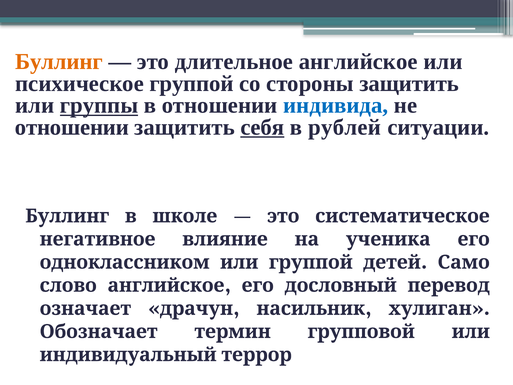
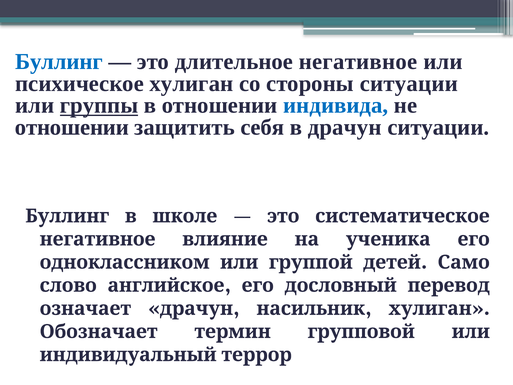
Буллинг colour: orange -> blue (59, 62)
длительное английское: английское -> негативное (358, 62)
психическое группой: группой -> хулиган (191, 83)
стороны защитить: защитить -> ситуации (409, 83)
себя underline: present -> none (262, 127)
в рублей: рублей -> драчун (345, 127)
